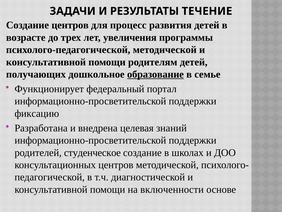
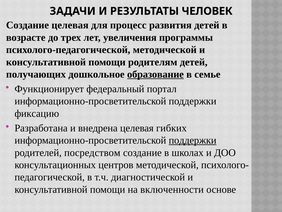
ТЕЧЕНИЕ: ТЕЧЕНИЕ -> ЧЕЛОВЕК (207, 11)
Создание центров: центров -> целевая (70, 25)
знаний: знаний -> гибких (171, 128)
поддержки underline: none -> present (193, 140)
студенческое: студенческое -> посредством (92, 152)
